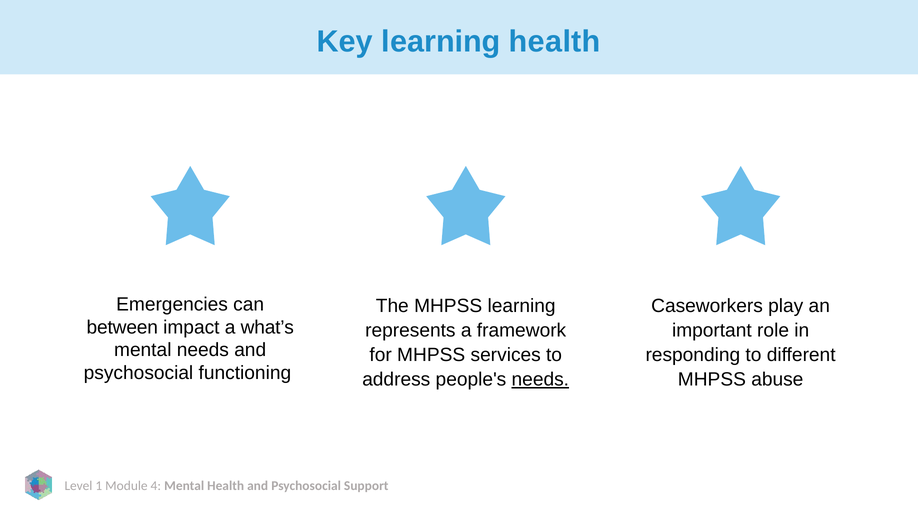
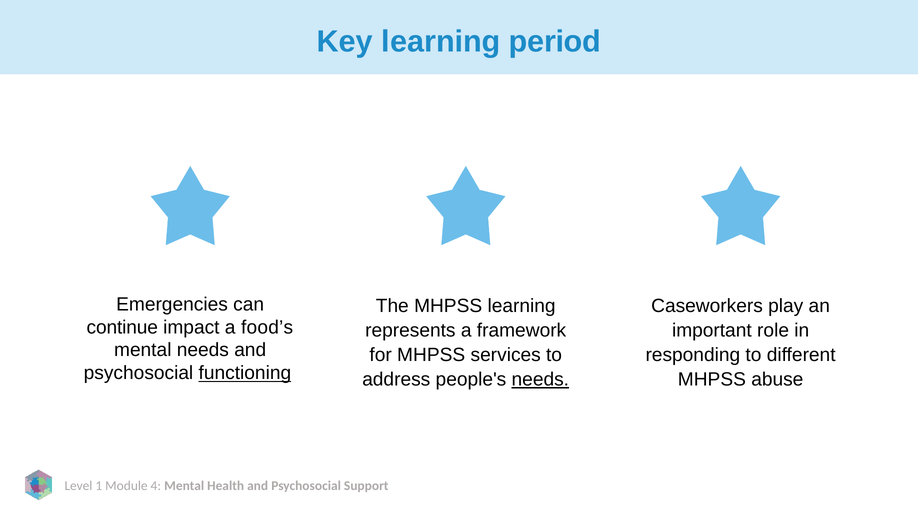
learning health: health -> period (555, 42)
between: between -> continue (122, 327)
what’s: what’s -> food’s (267, 327)
functioning underline: none -> present (245, 373)
